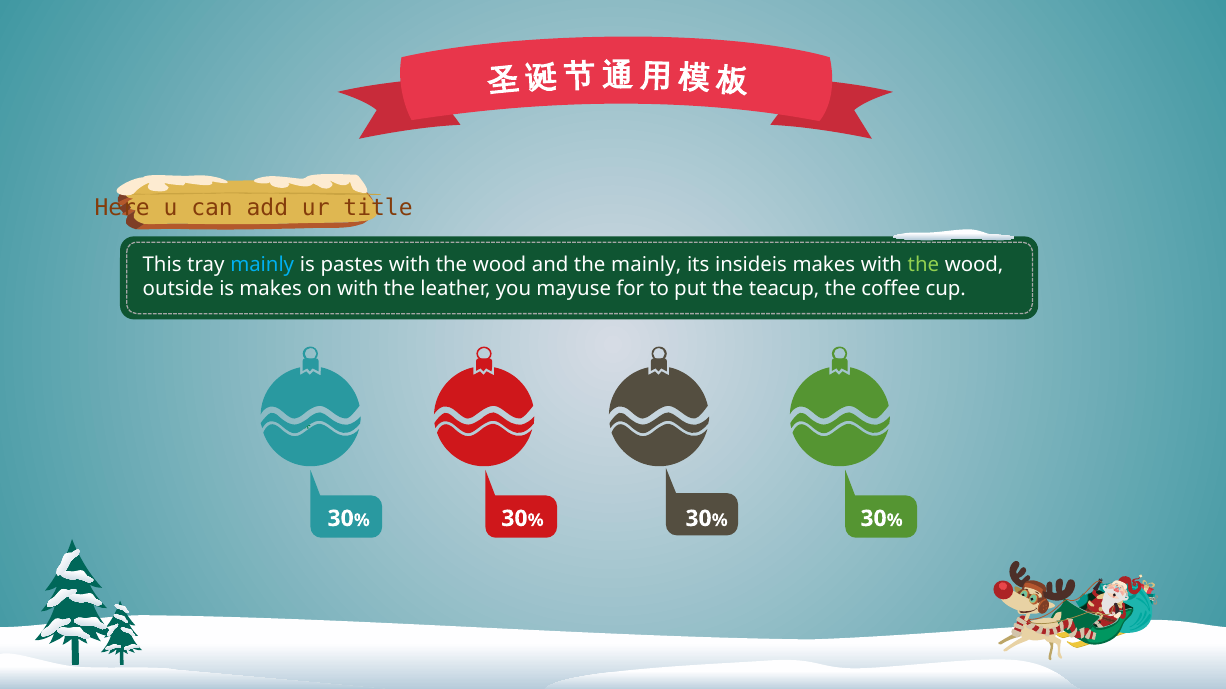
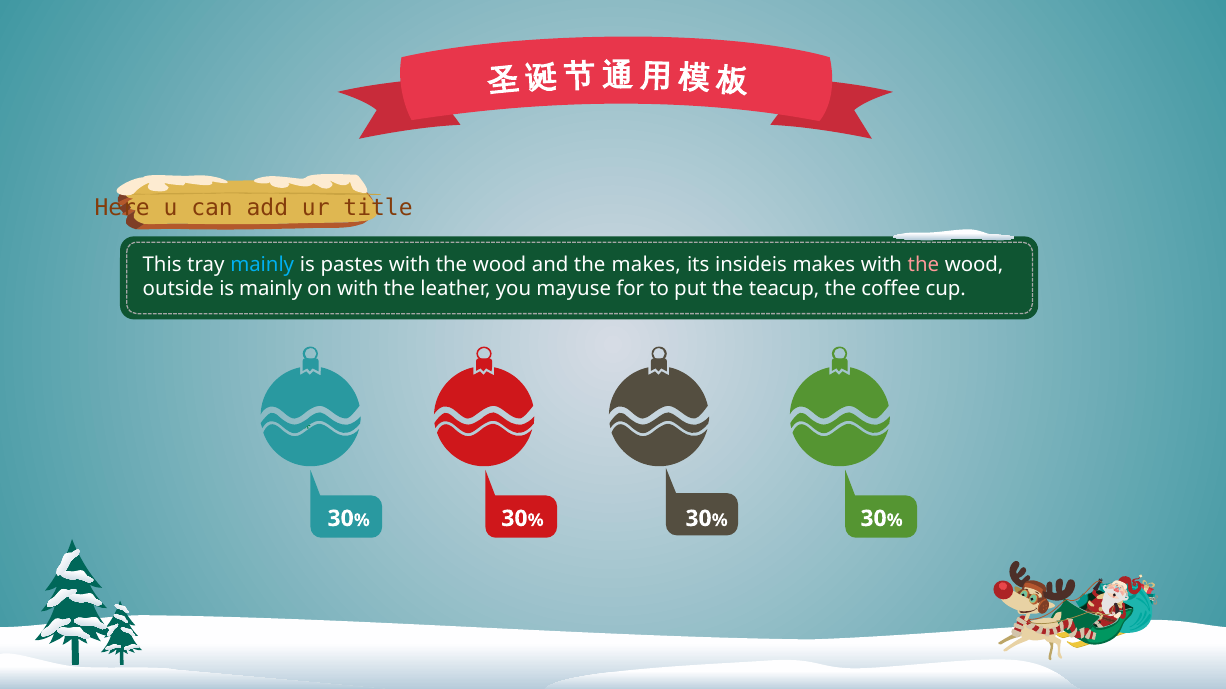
the mainly: mainly -> makes (646, 265)
the colour: light green -> pink (923, 265)
is makes: makes -> mainly (271, 289)
